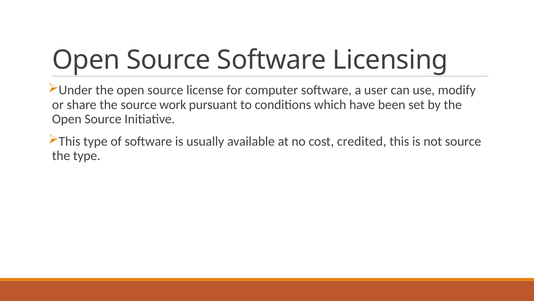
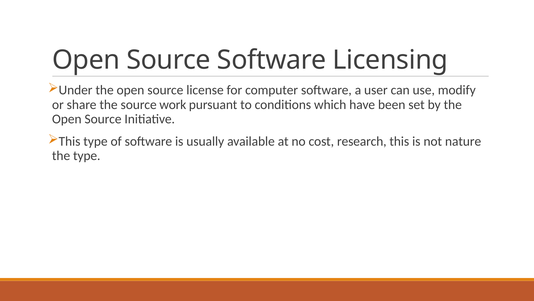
credited: credited -> research (362, 141)
not source: source -> nature (463, 141)
